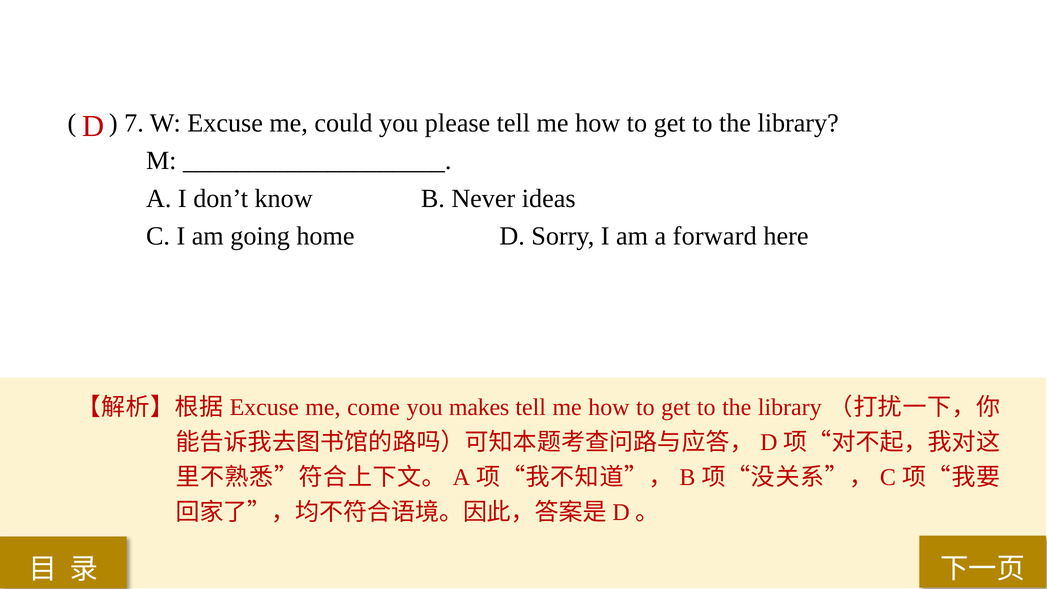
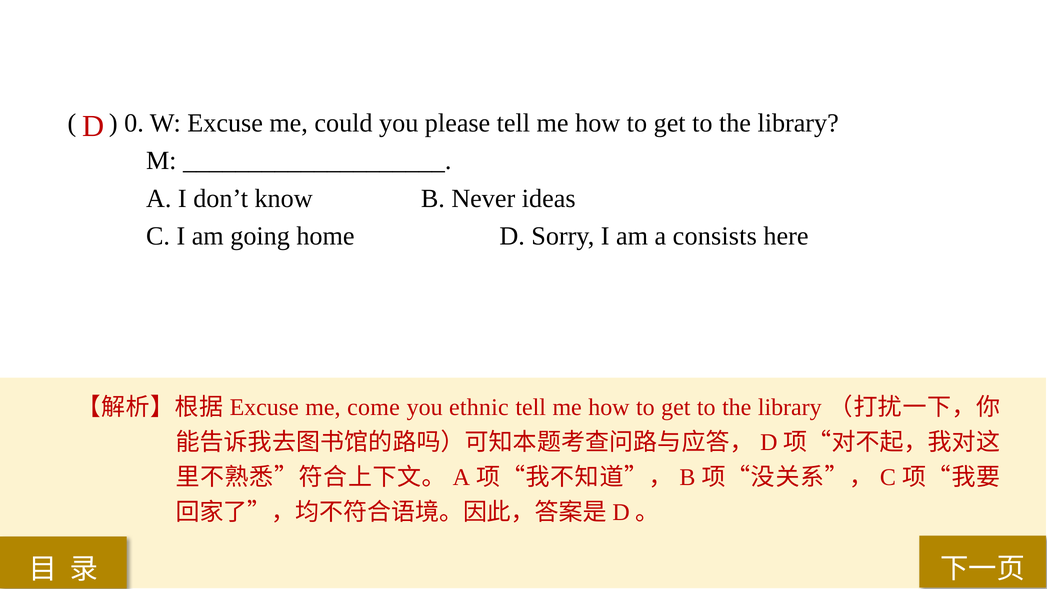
7: 7 -> 0 (134, 123)
forward: forward -> consists (715, 236)
makes: makes -> ethnic (479, 407)
